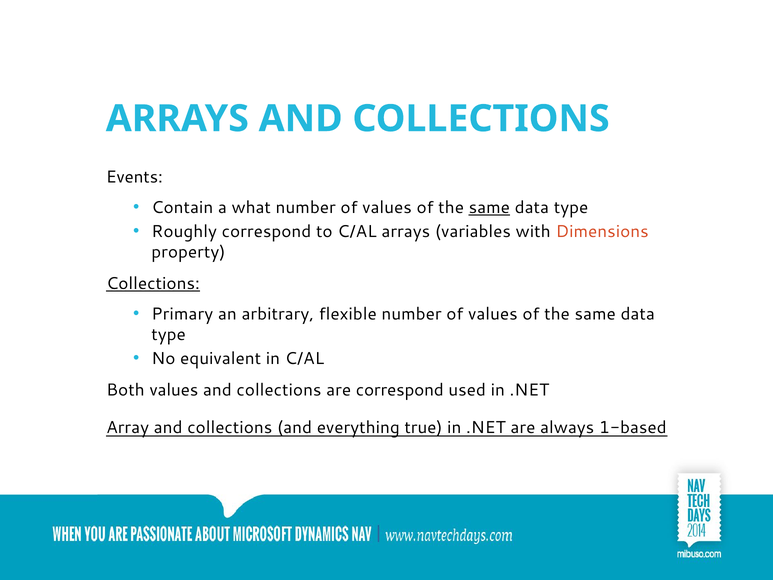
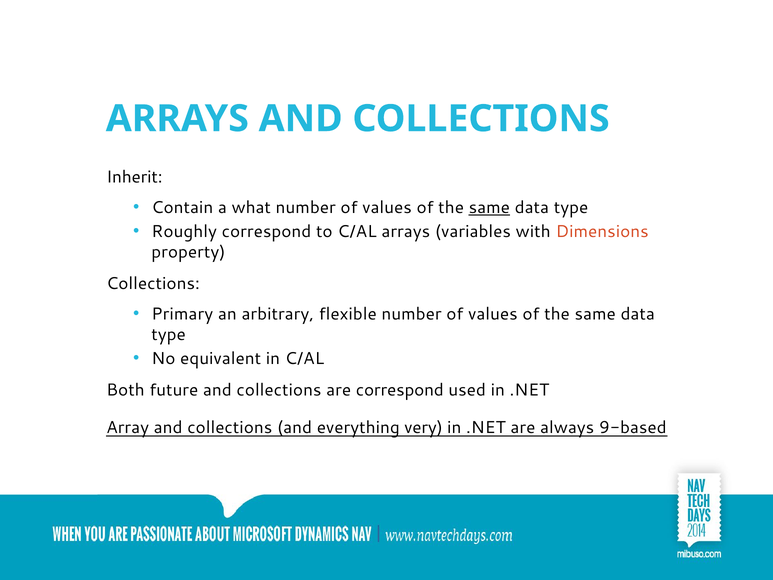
Events: Events -> Inherit (134, 177)
Collections underline: present -> none (153, 283)
Both values: values -> future (174, 390)
true: true -> very (424, 427)
1-based: 1-based -> 9-based (633, 427)
